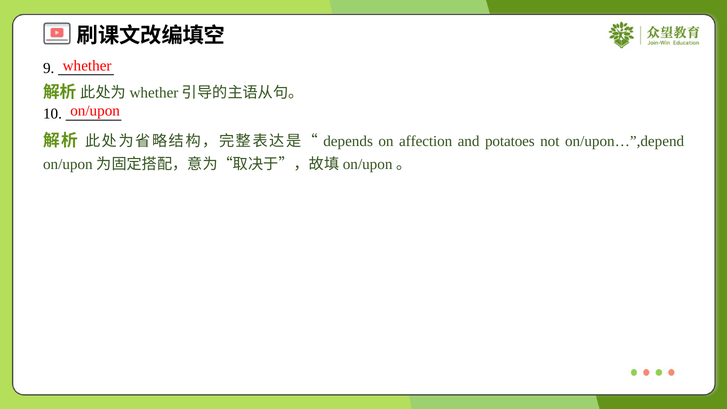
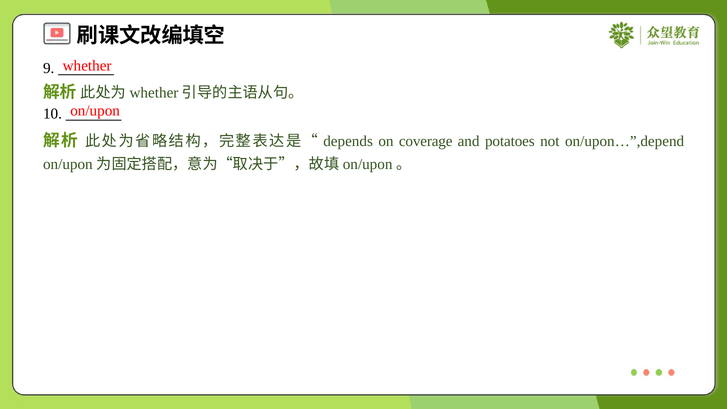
affection: affection -> coverage (426, 141)
